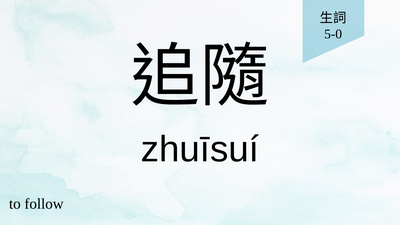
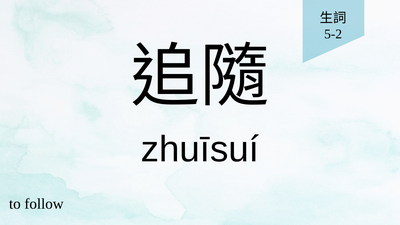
5-0: 5-0 -> 5-2 (333, 34)
